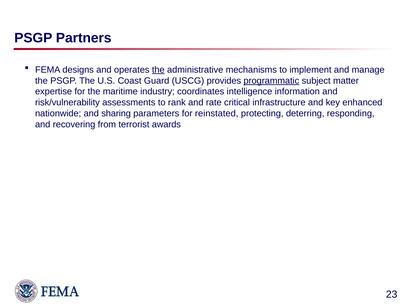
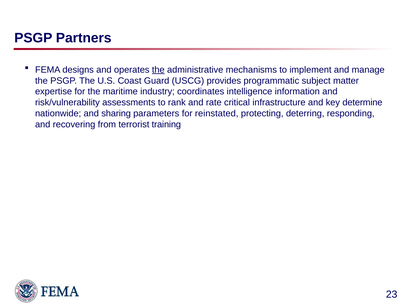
programmatic underline: present -> none (271, 81)
enhanced: enhanced -> determine (362, 103)
awards: awards -> training (166, 125)
